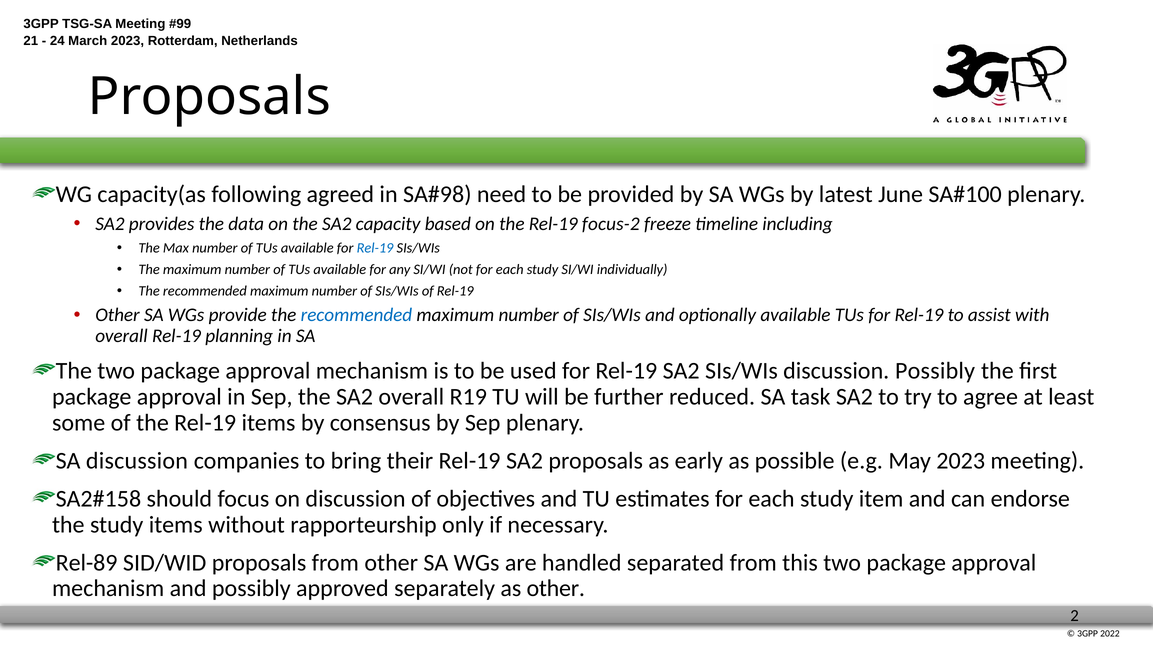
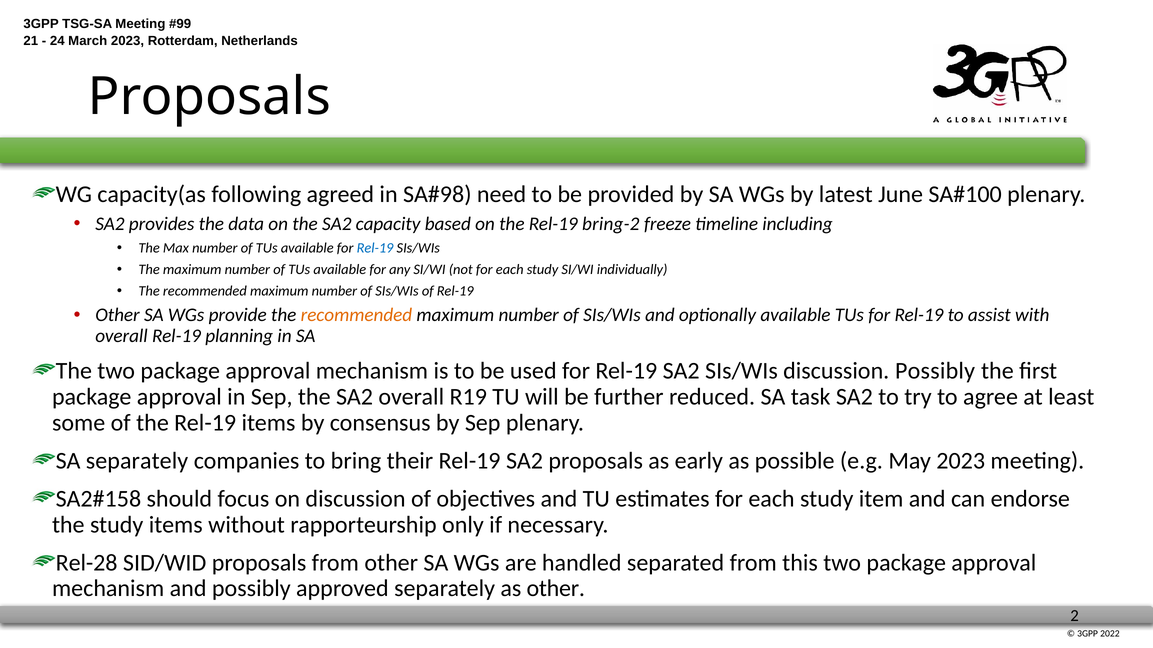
focus-2: focus-2 -> bring-2 (611, 224)
recommended colour: blue -> orange (356, 315)
SA discussion: discussion -> separately (137, 461)
Rel-89: Rel-89 -> Rel-28 (87, 563)
